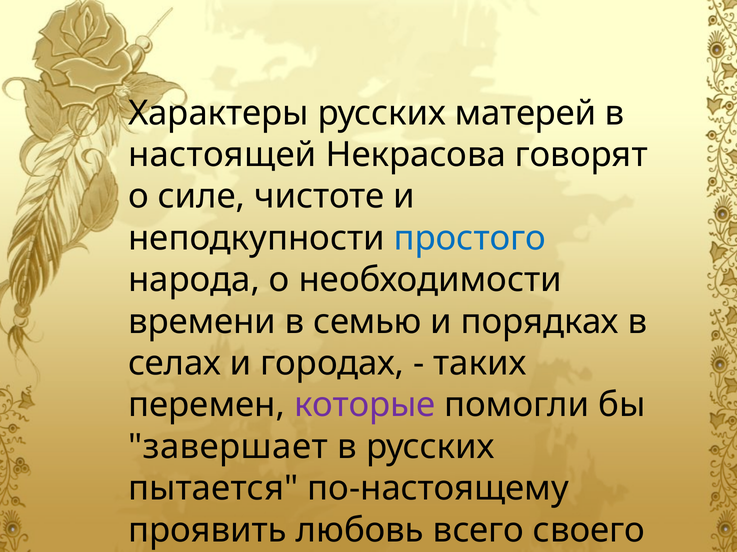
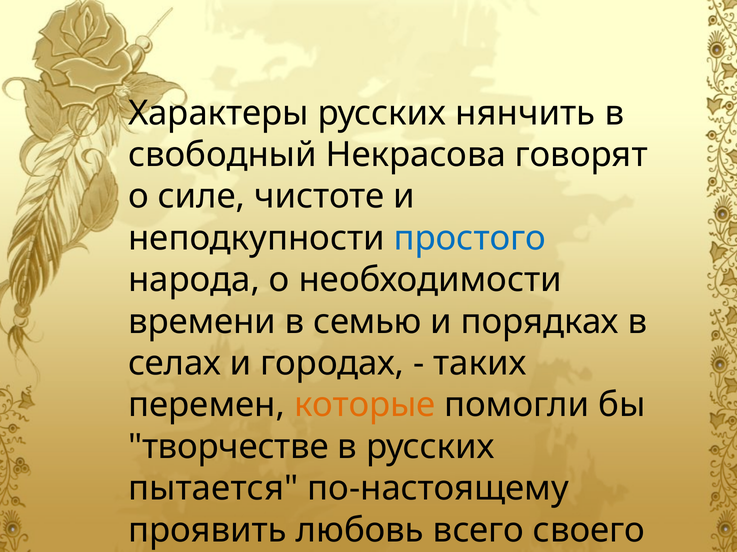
матерей: матерей -> нянчить (525, 113)
настоящей: настоящей -> свободный (223, 155)
которые colour: purple -> orange (365, 406)
завершает: завершает -> творчестве (228, 447)
